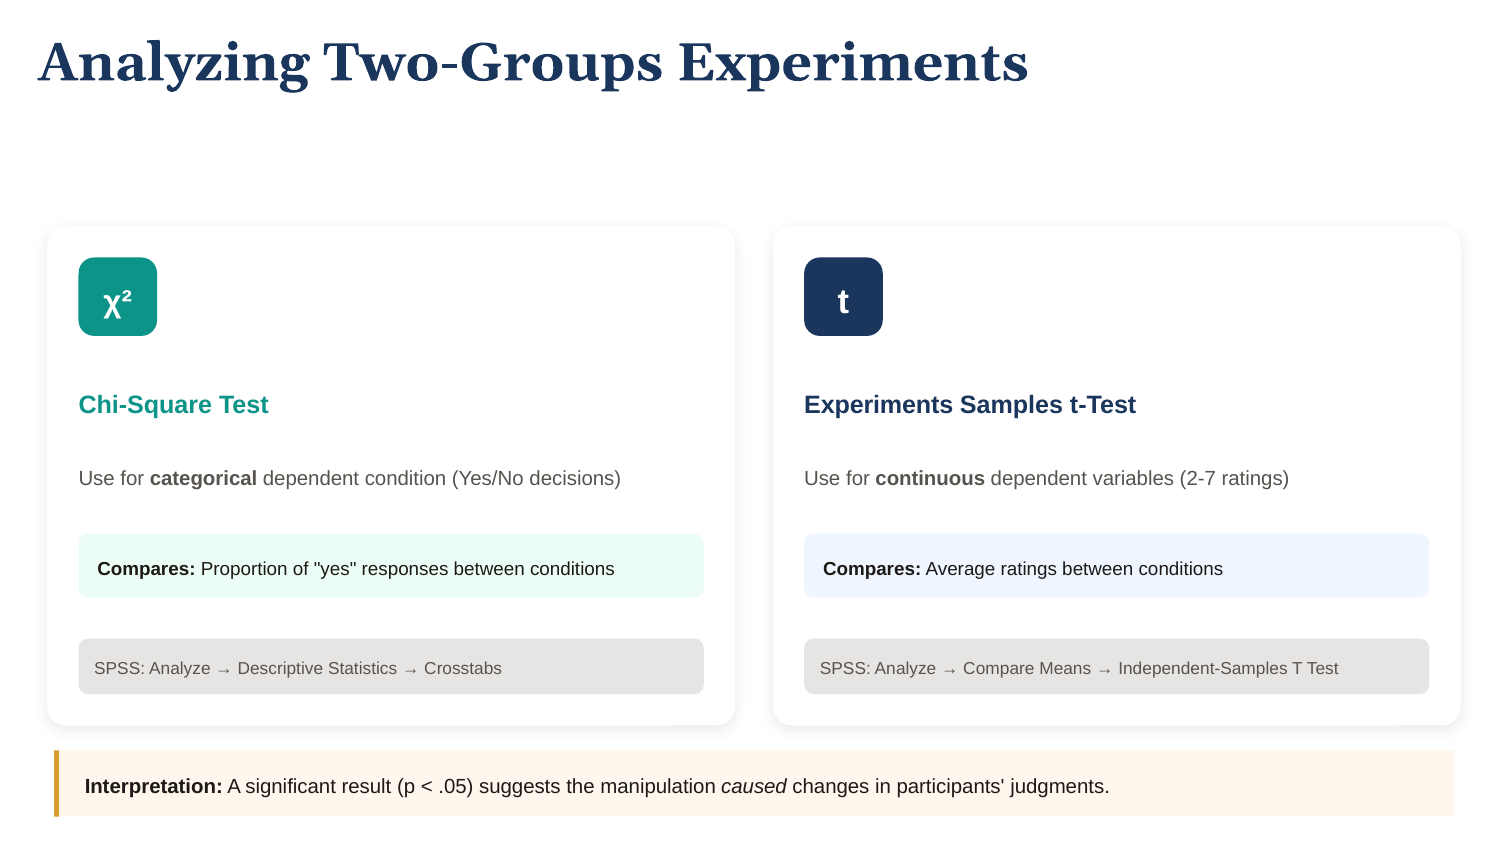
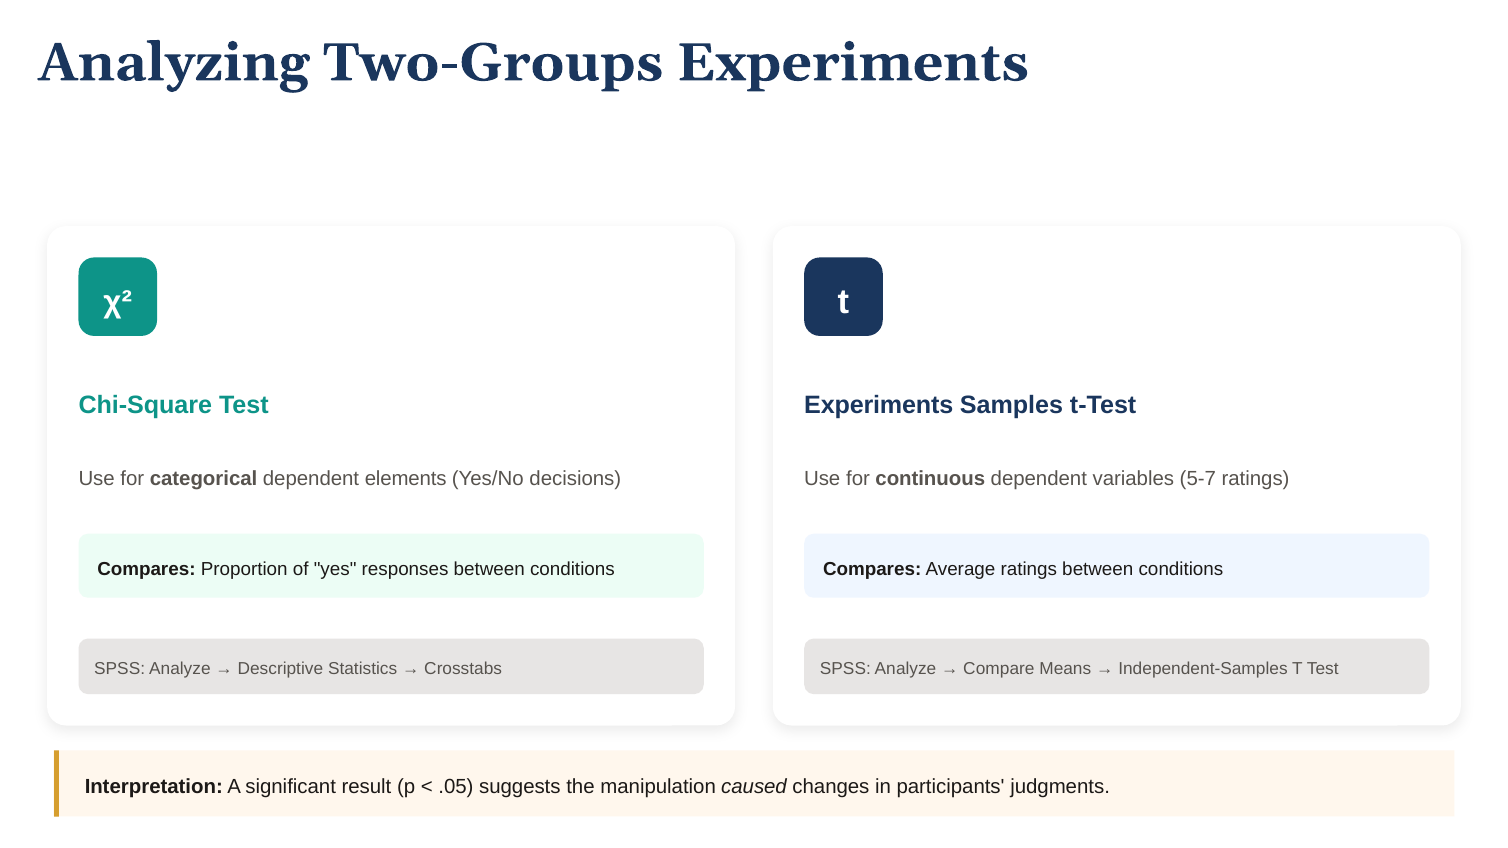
condition: condition -> elements (406, 479)
2-7: 2-7 -> 5-7 (1198, 479)
